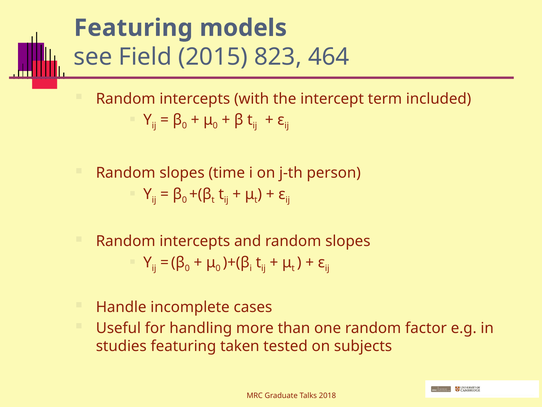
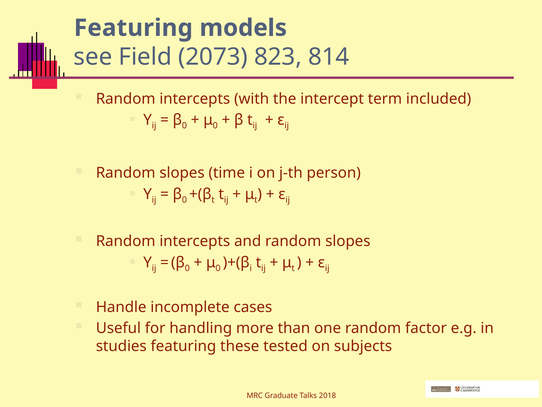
2015: 2015 -> 2073 (213, 57)
464: 464 -> 814 (329, 57)
taken: taken -> these (240, 346)
